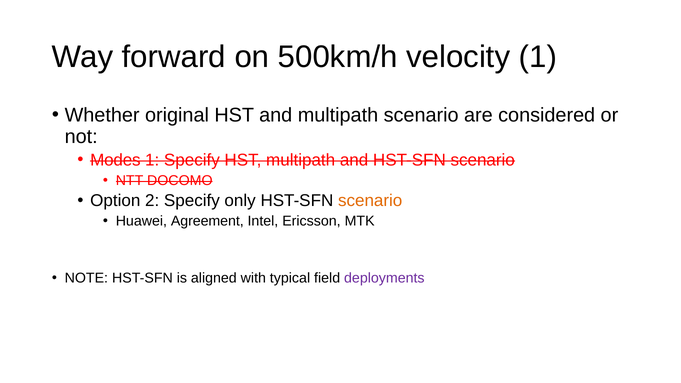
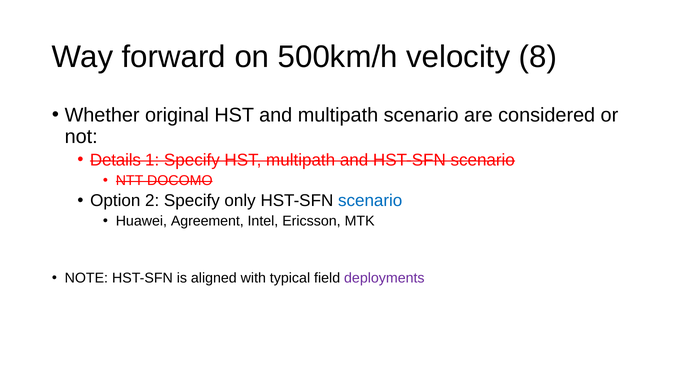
velocity 1: 1 -> 8 (538, 57)
Modes: Modes -> Details (115, 160)
scenario colour: orange -> blue (370, 201)
